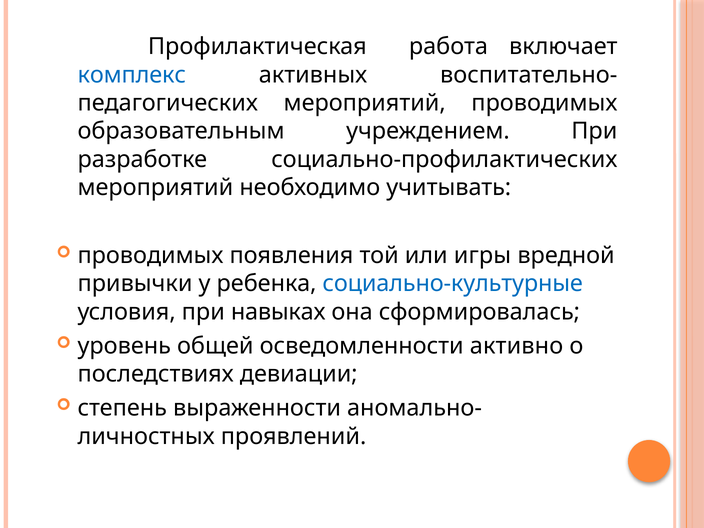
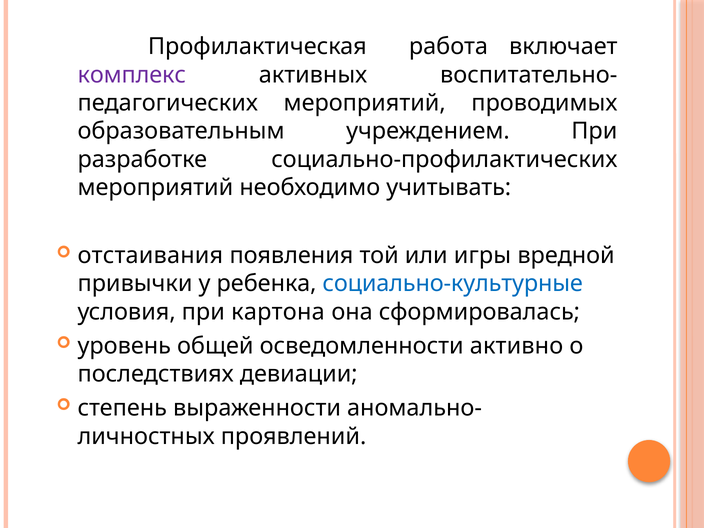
комплекс colour: blue -> purple (132, 75)
проводимых: проводимых -> отстаивания (150, 256)
навыках: навыках -> картона (278, 312)
